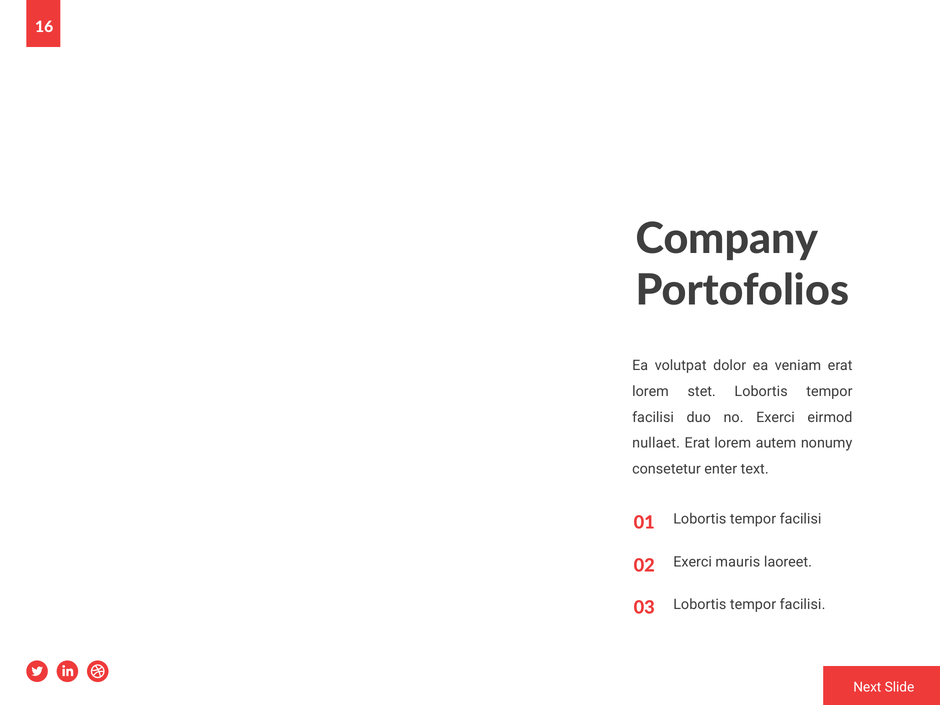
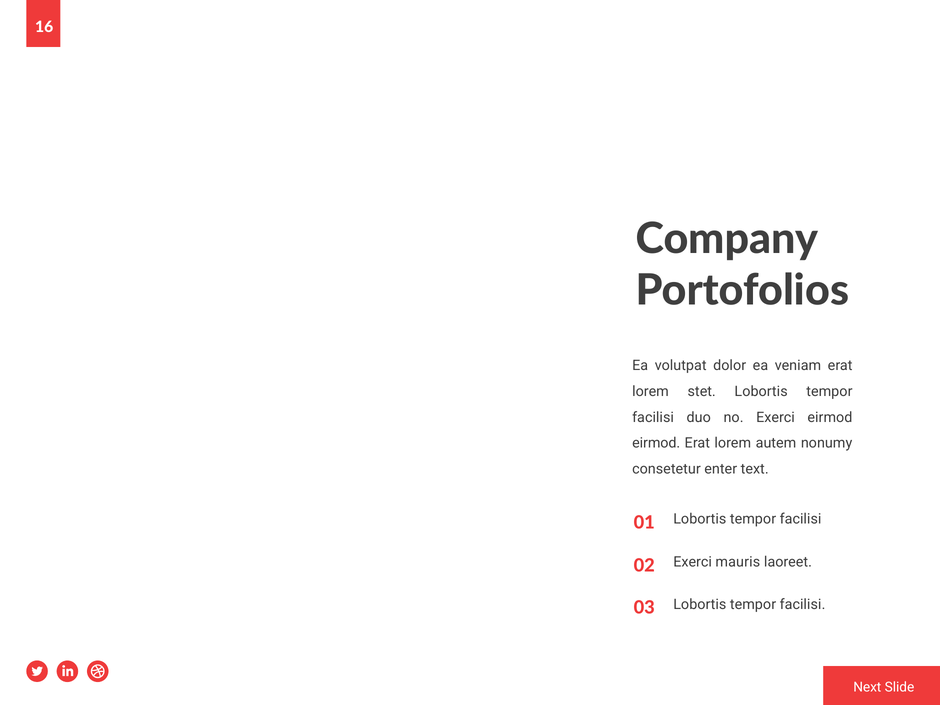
nullaet: nullaet -> eirmod (656, 443)
